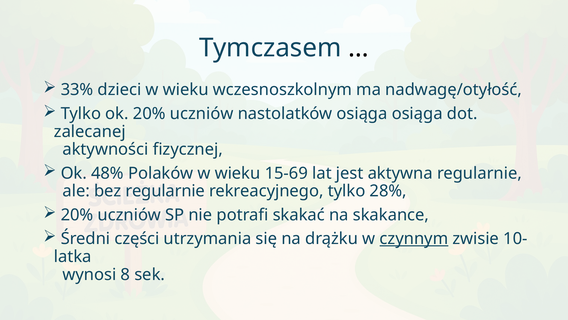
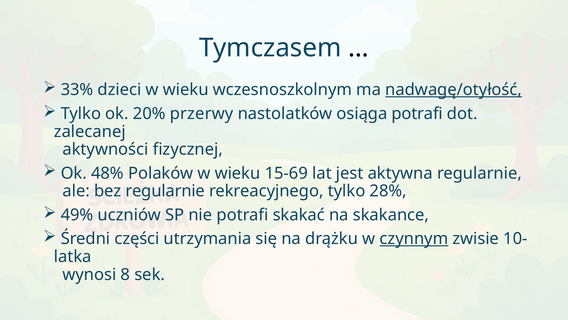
nadwagę/otyłość underline: none -> present (454, 90)
ok 20% uczniów: uczniów -> przerwy (202, 113)
osiąga osiąga: osiąga -> potrafi (417, 113)
20%: 20% -> 49% (77, 215)
